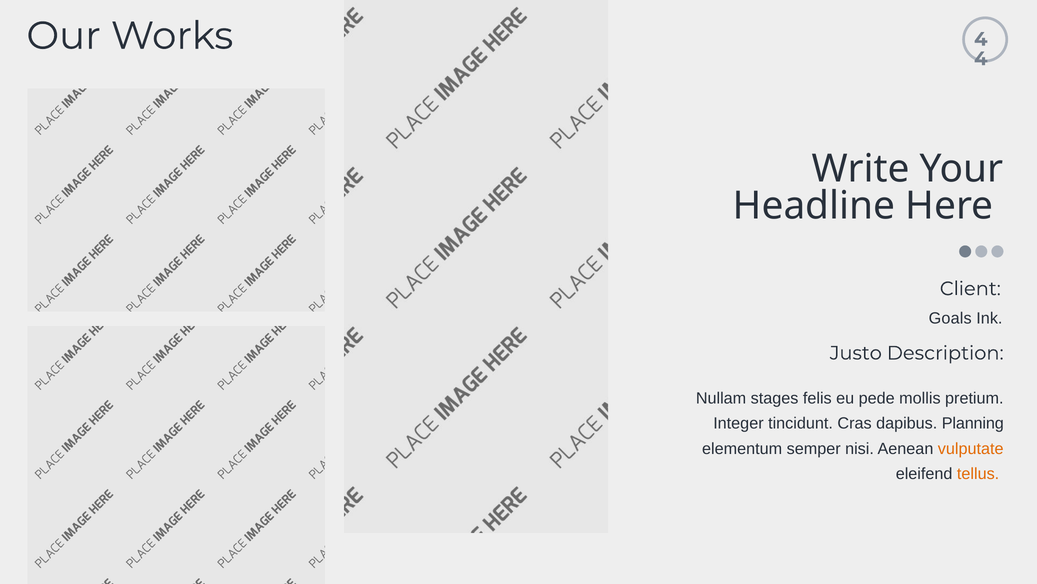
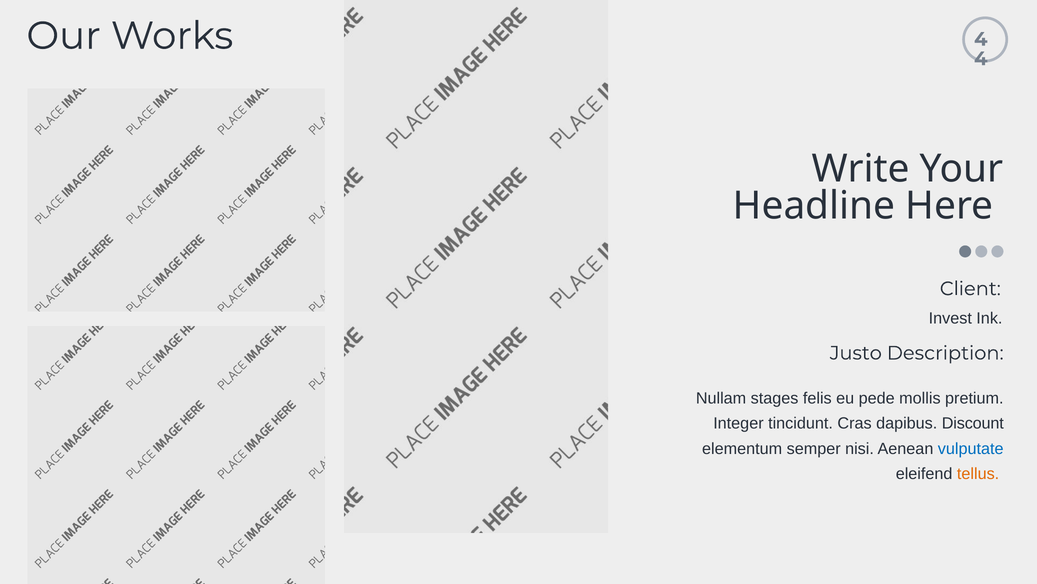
Goals: Goals -> Invest (950, 318)
Planning: Planning -> Discount (973, 423)
vulputate colour: orange -> blue (971, 448)
